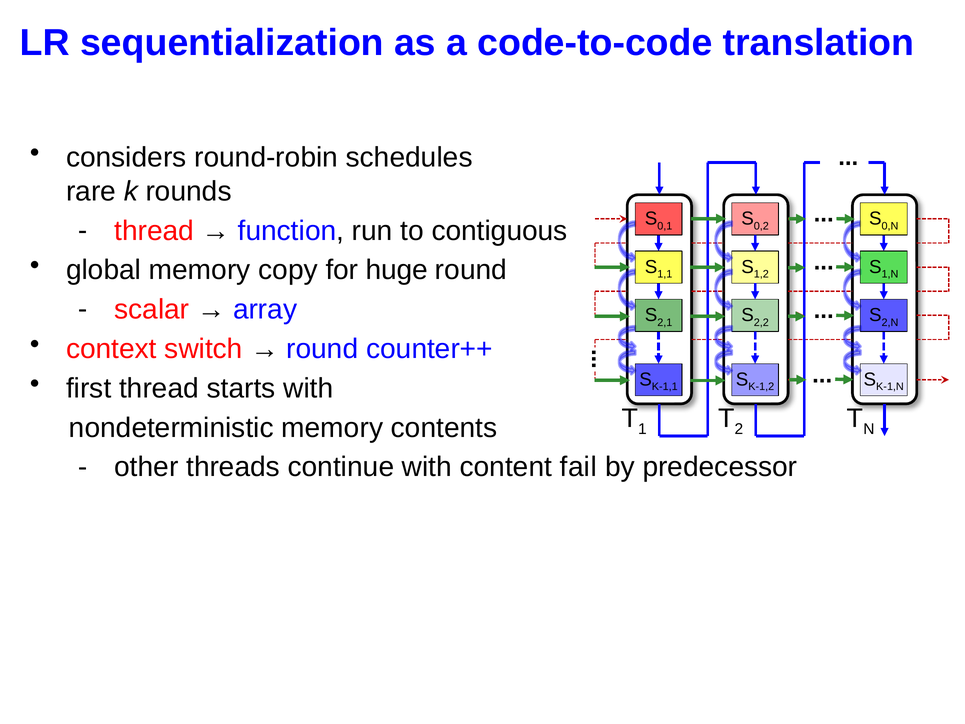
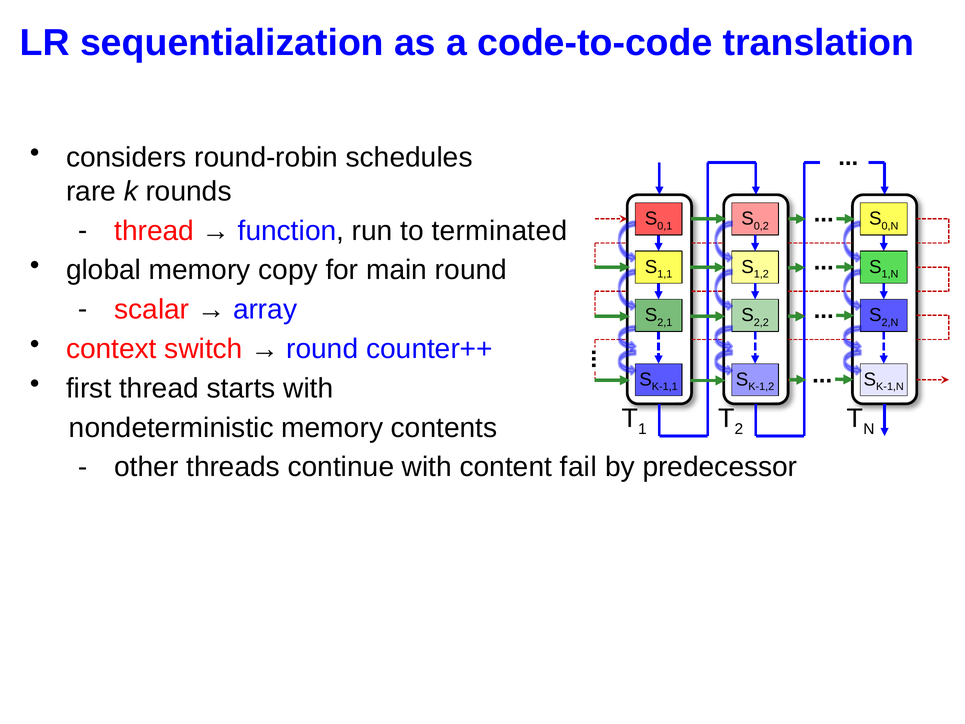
contiguous: contiguous -> terminated (499, 231)
huge: huge -> main (397, 270)
